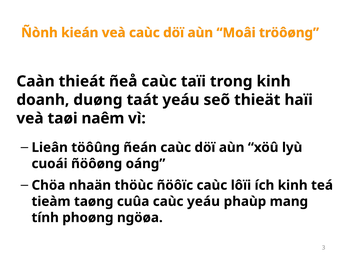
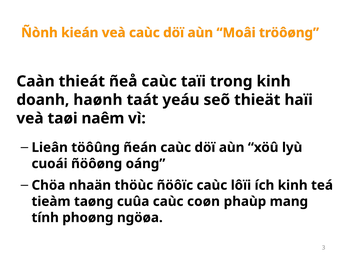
duøng: duøng -> haønh (98, 100)
caùc yeáu: yeáu -> coøn (203, 201)
